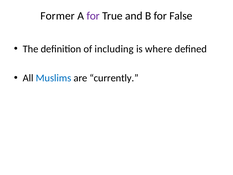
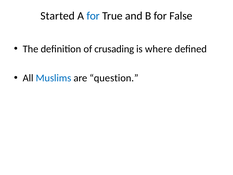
Former: Former -> Started (58, 16)
for colour: purple -> blue (93, 16)
including: including -> crusading (114, 49)
currently: currently -> question (114, 78)
